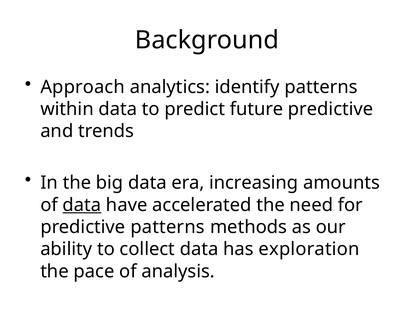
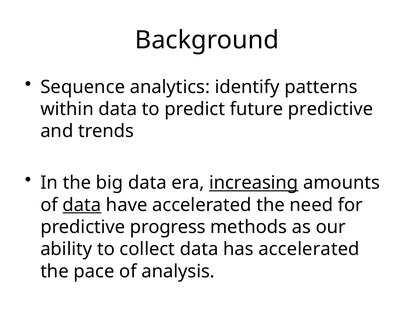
Approach: Approach -> Sequence (83, 87)
increasing underline: none -> present (254, 183)
predictive patterns: patterns -> progress (168, 227)
has exploration: exploration -> accelerated (309, 249)
